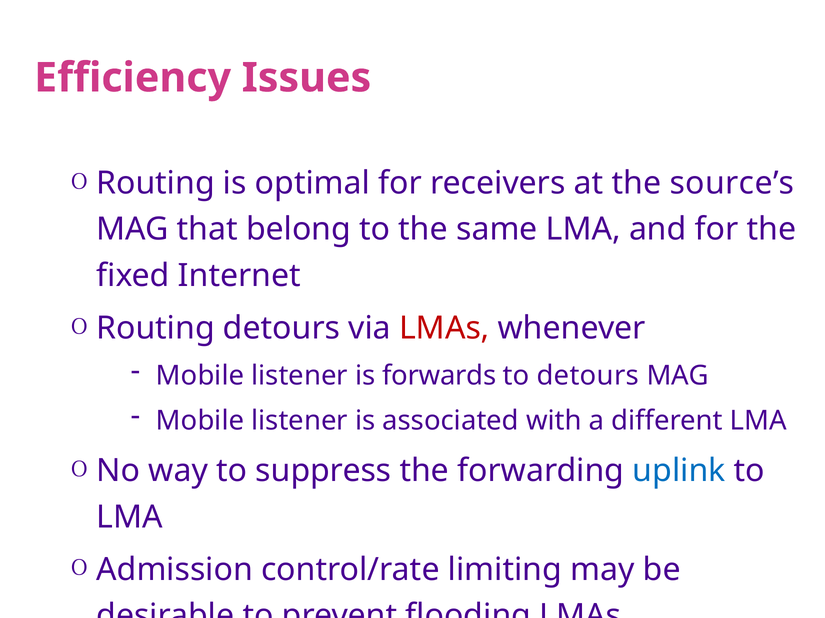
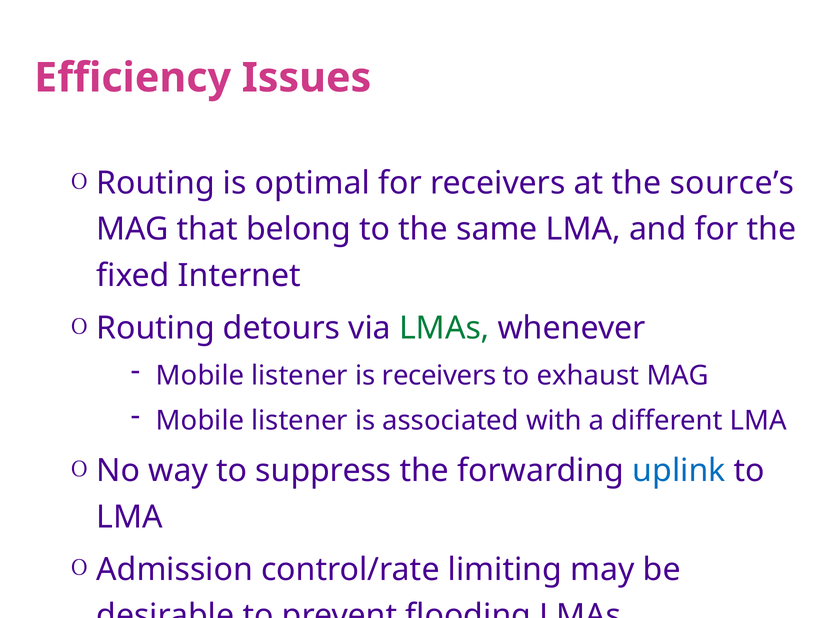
LMAs colour: red -> green (444, 329)
is forwards: forwards -> receivers (439, 376)
to detours: detours -> exhaust (588, 376)
